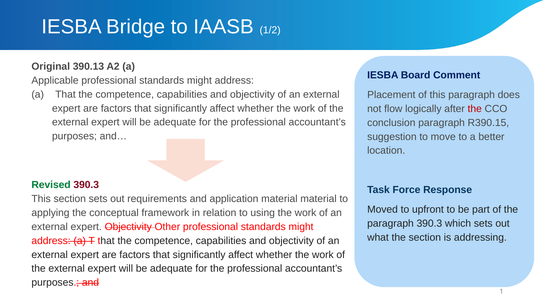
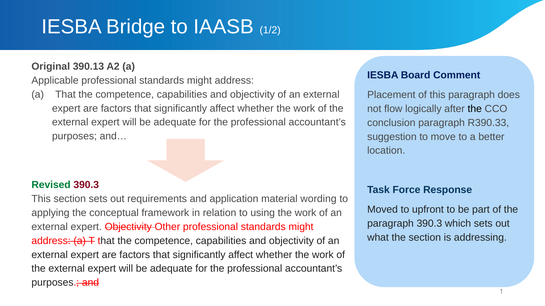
the colour: red -> black (475, 109)
R390.15: R390.15 -> R390.33 (488, 123)
material material: material -> wording (319, 199)
